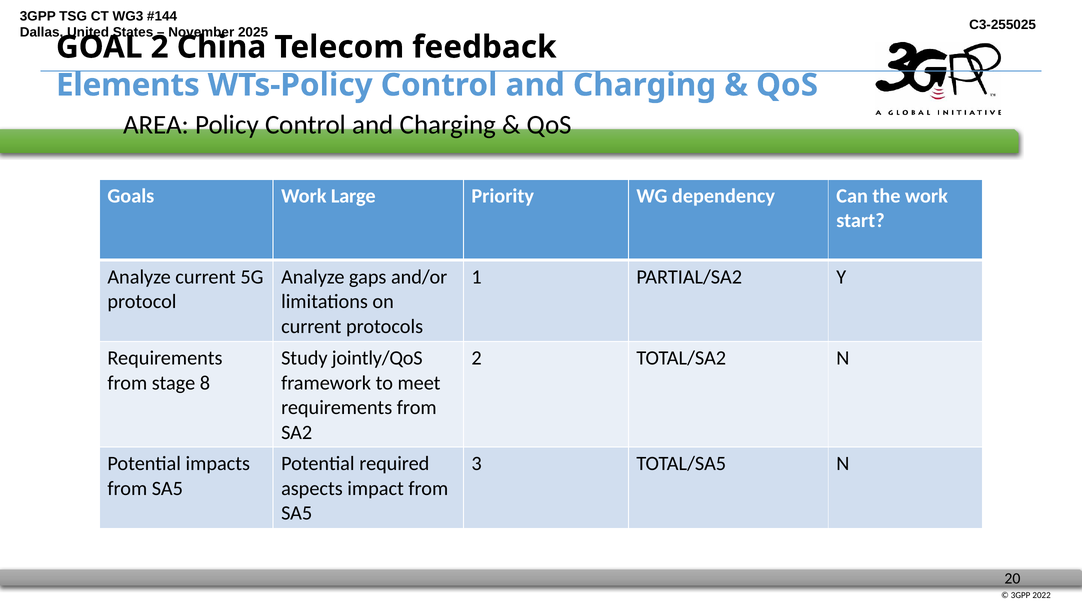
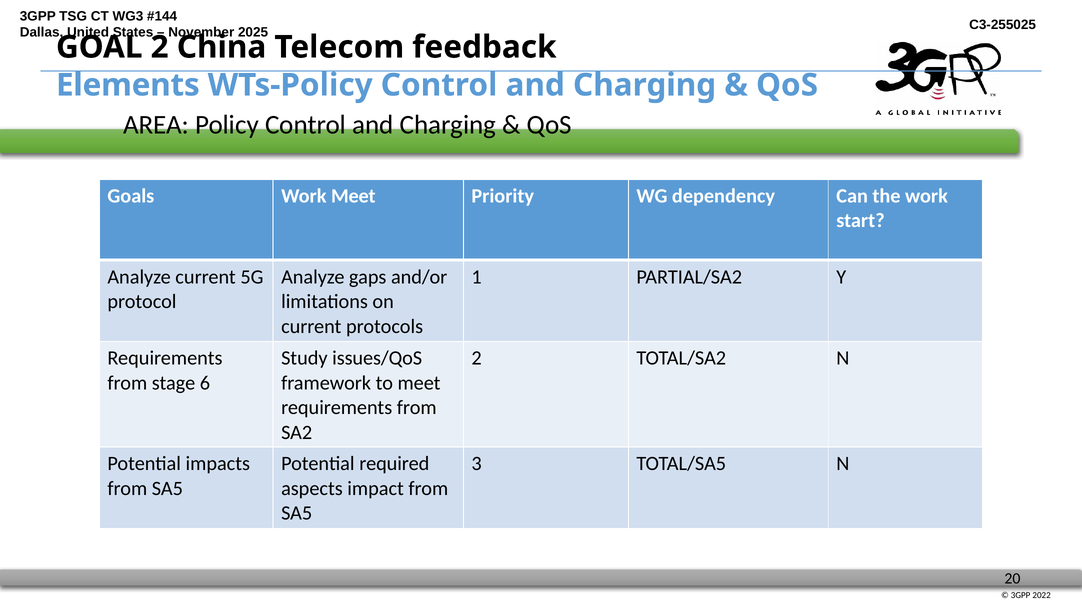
Work Large: Large -> Meet (353, 196)
jointly/QoS: jointly/QoS -> issues/QoS (377, 358)
8: 8 -> 6 (205, 383)
